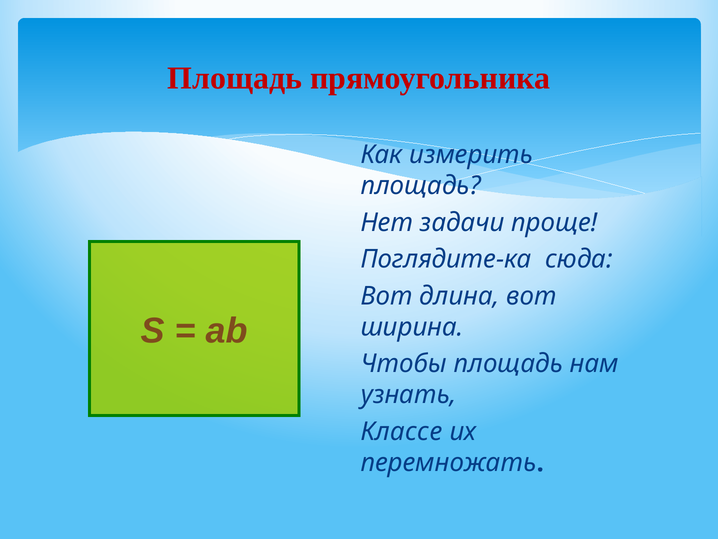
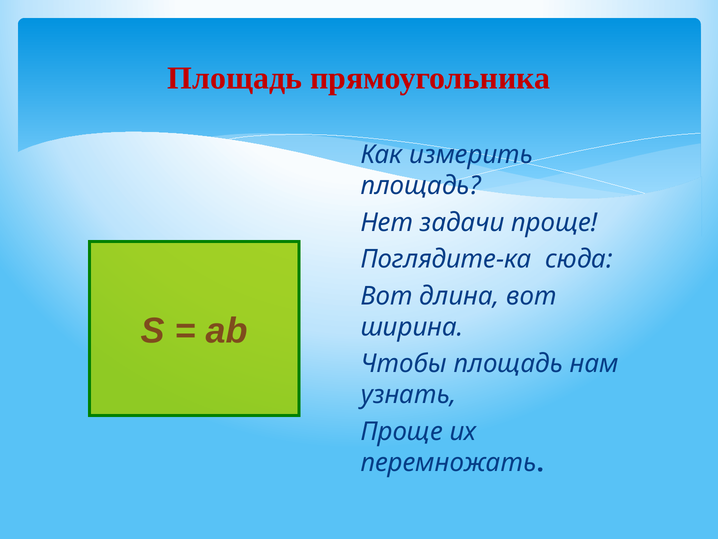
Классе: Классе -> Проще (402, 431)
